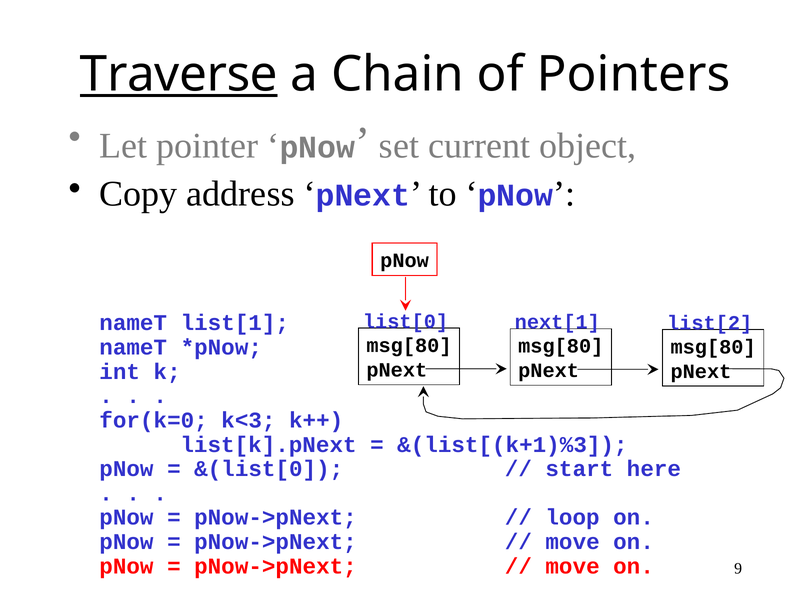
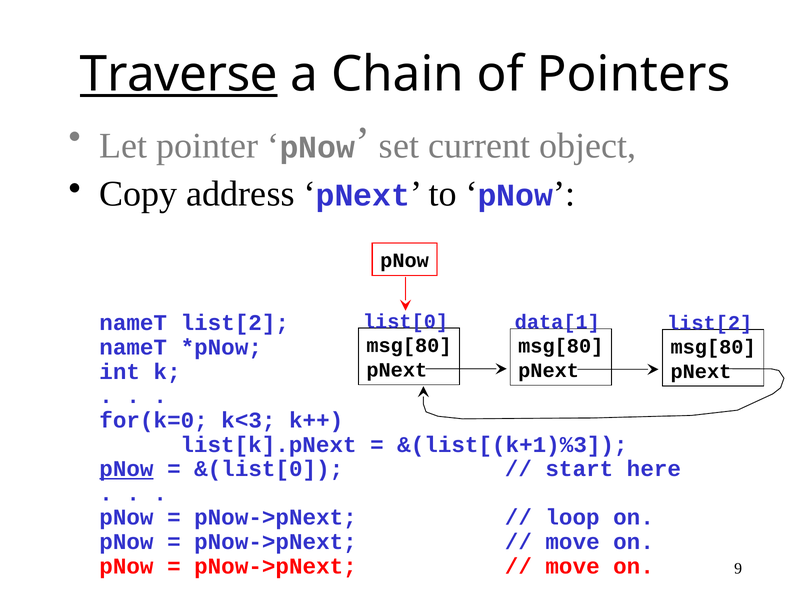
nameT list[1: list[1 -> list[2 (235, 323)
next[1: next[1 -> data[1 (557, 322)
pNow underline: none -> present (126, 469)
